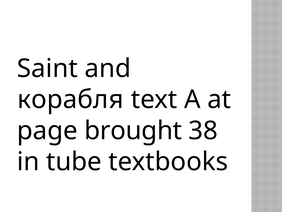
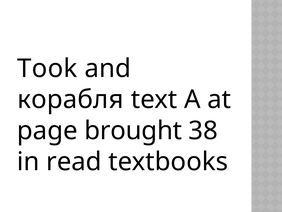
Saint: Saint -> Took (47, 68)
tube: tube -> read (74, 161)
